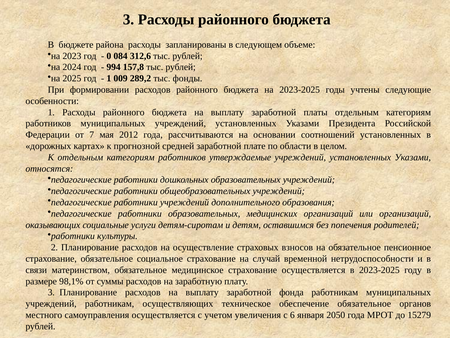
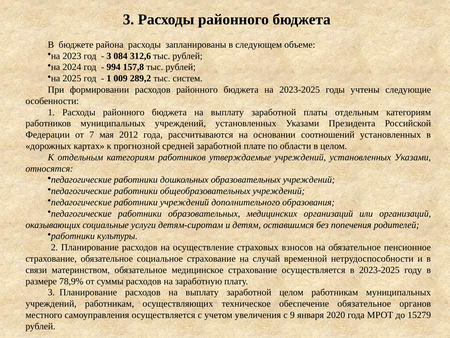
0: 0 -> 3 (109, 56)
фонды: фонды -> систем (188, 78)
98,1%: 98,1% -> 78,9% (71, 281)
заработной фонда: фонда -> целом (291, 292)
6: 6 -> 9 (292, 315)
2050: 2050 -> 2020 (336, 315)
